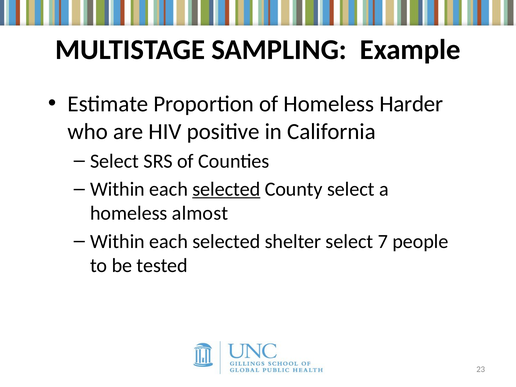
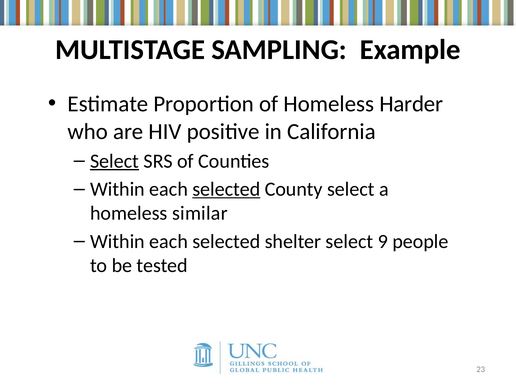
Select underline: none -> present (115, 161)
almost: almost -> similar (200, 213)
7: 7 -> 9 (383, 241)
